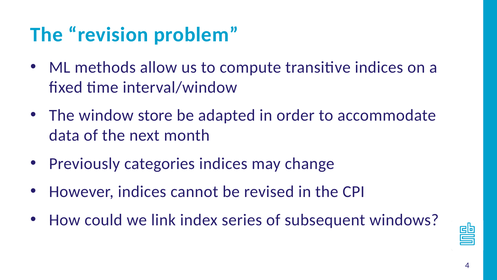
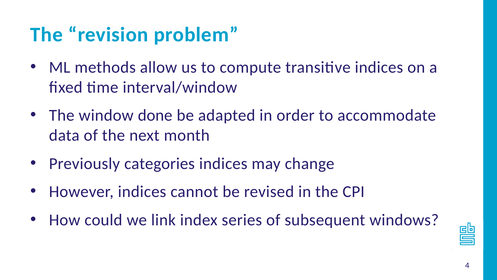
store: store -> done (155, 115)
